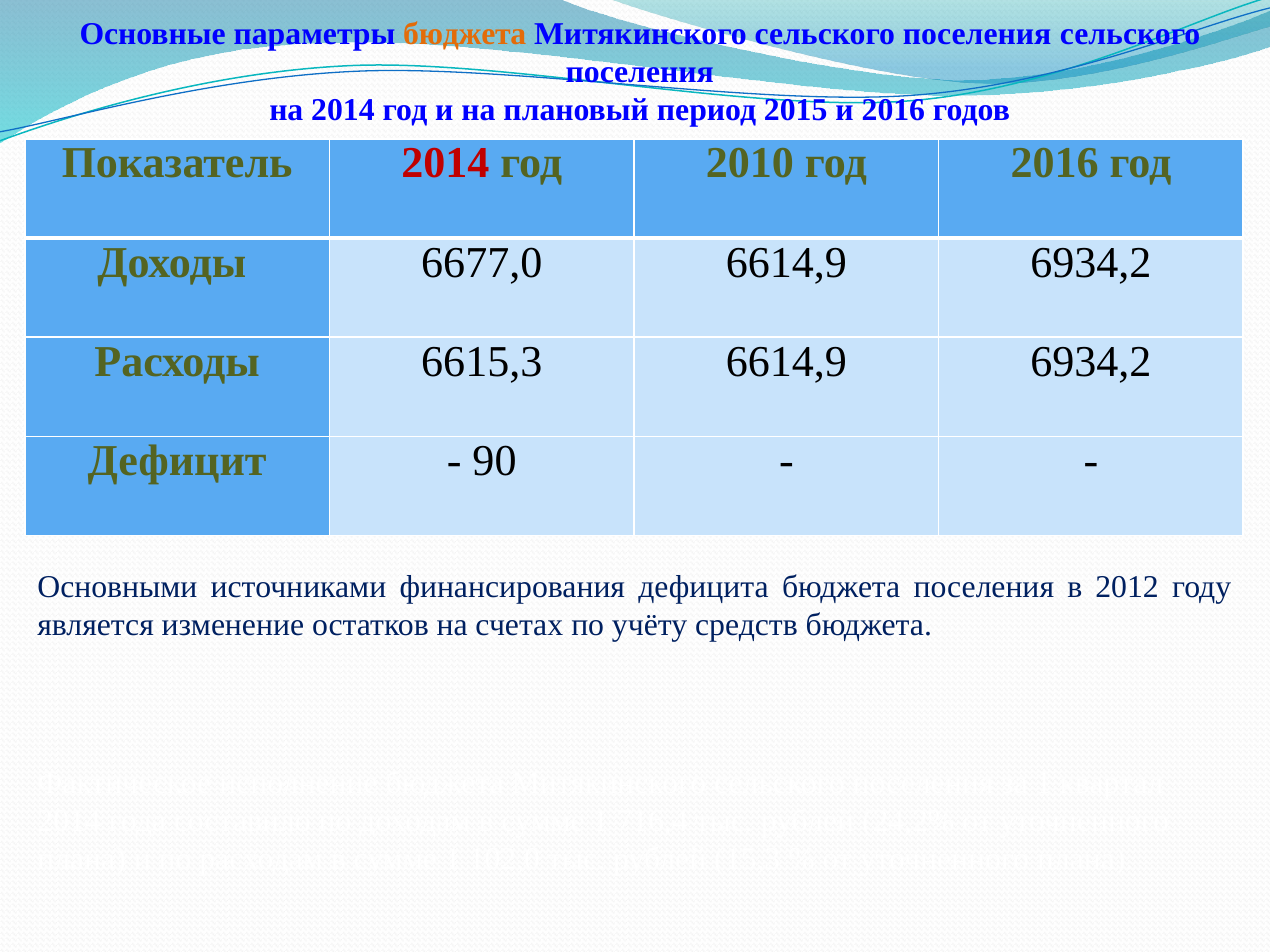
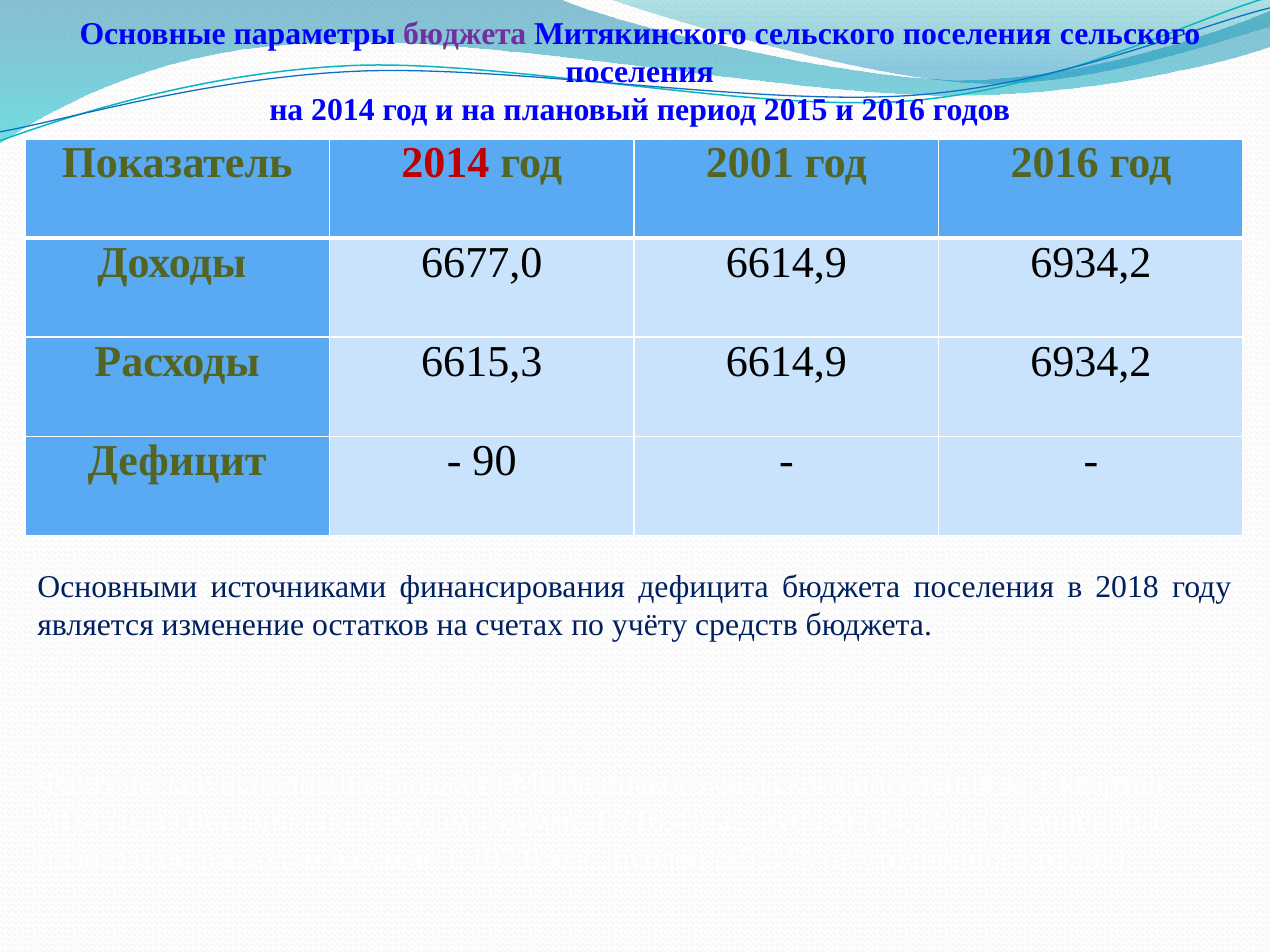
бюджета colour: orange -> purple (465, 34)
2010: 2010 -> 2001 (750, 163)
2012: 2012 -> 2018 (1127, 587)
